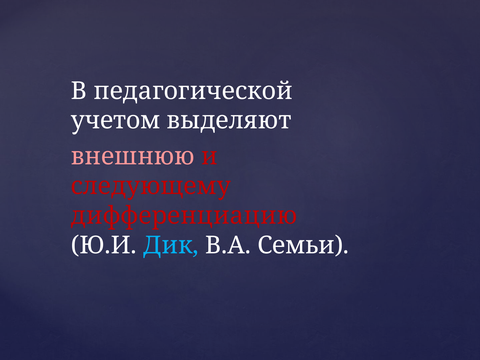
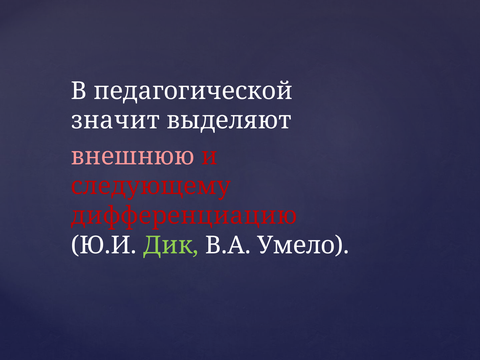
учетом: учетом -> значит (115, 120)
Дик colour: light blue -> light green (171, 245)
Семьи: Семьи -> Умело (303, 245)
